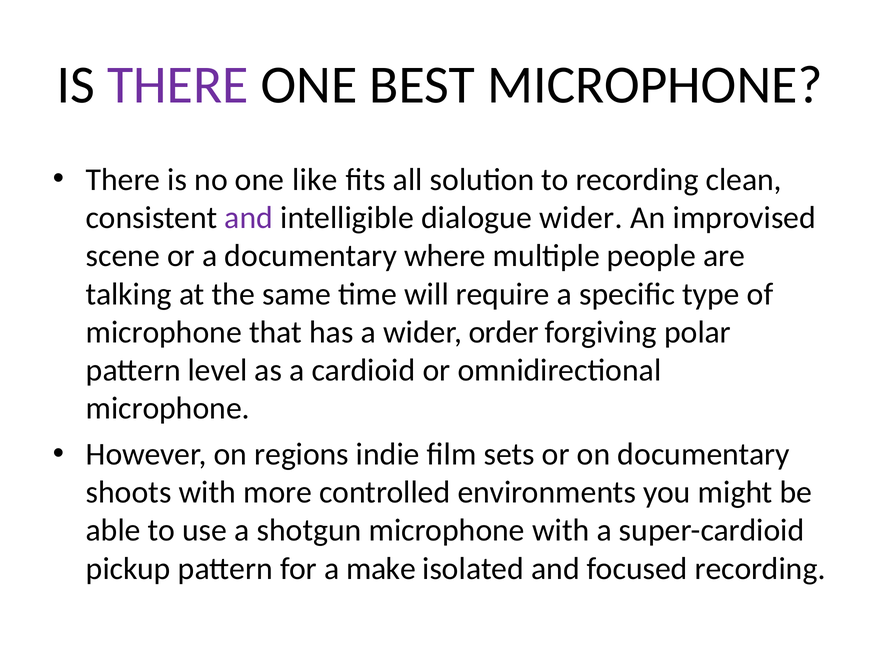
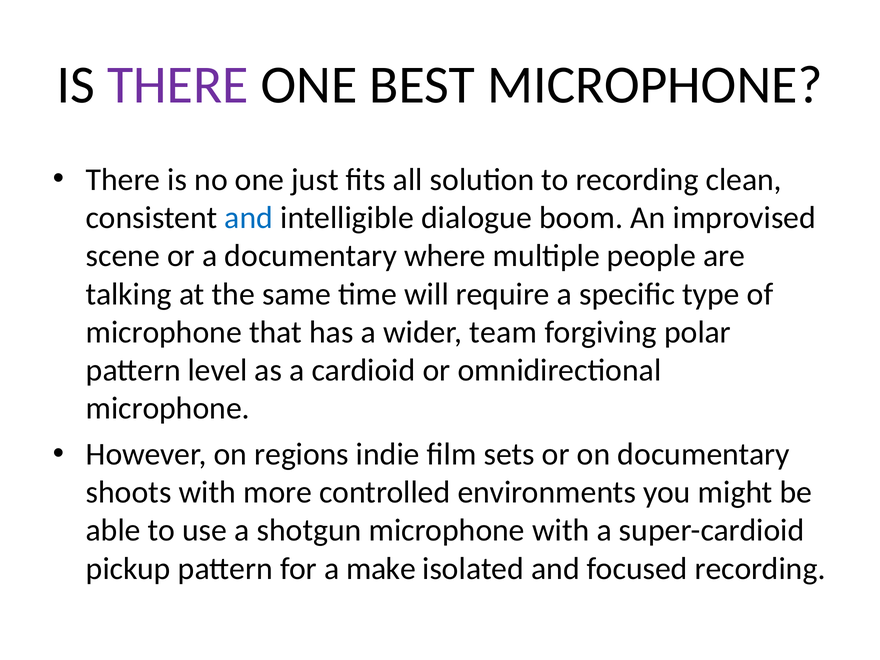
like: like -> just (315, 180)
and colour: purple -> blue (249, 218)
dialogue wider: wider -> boom (581, 218)
order: order -> team (503, 332)
